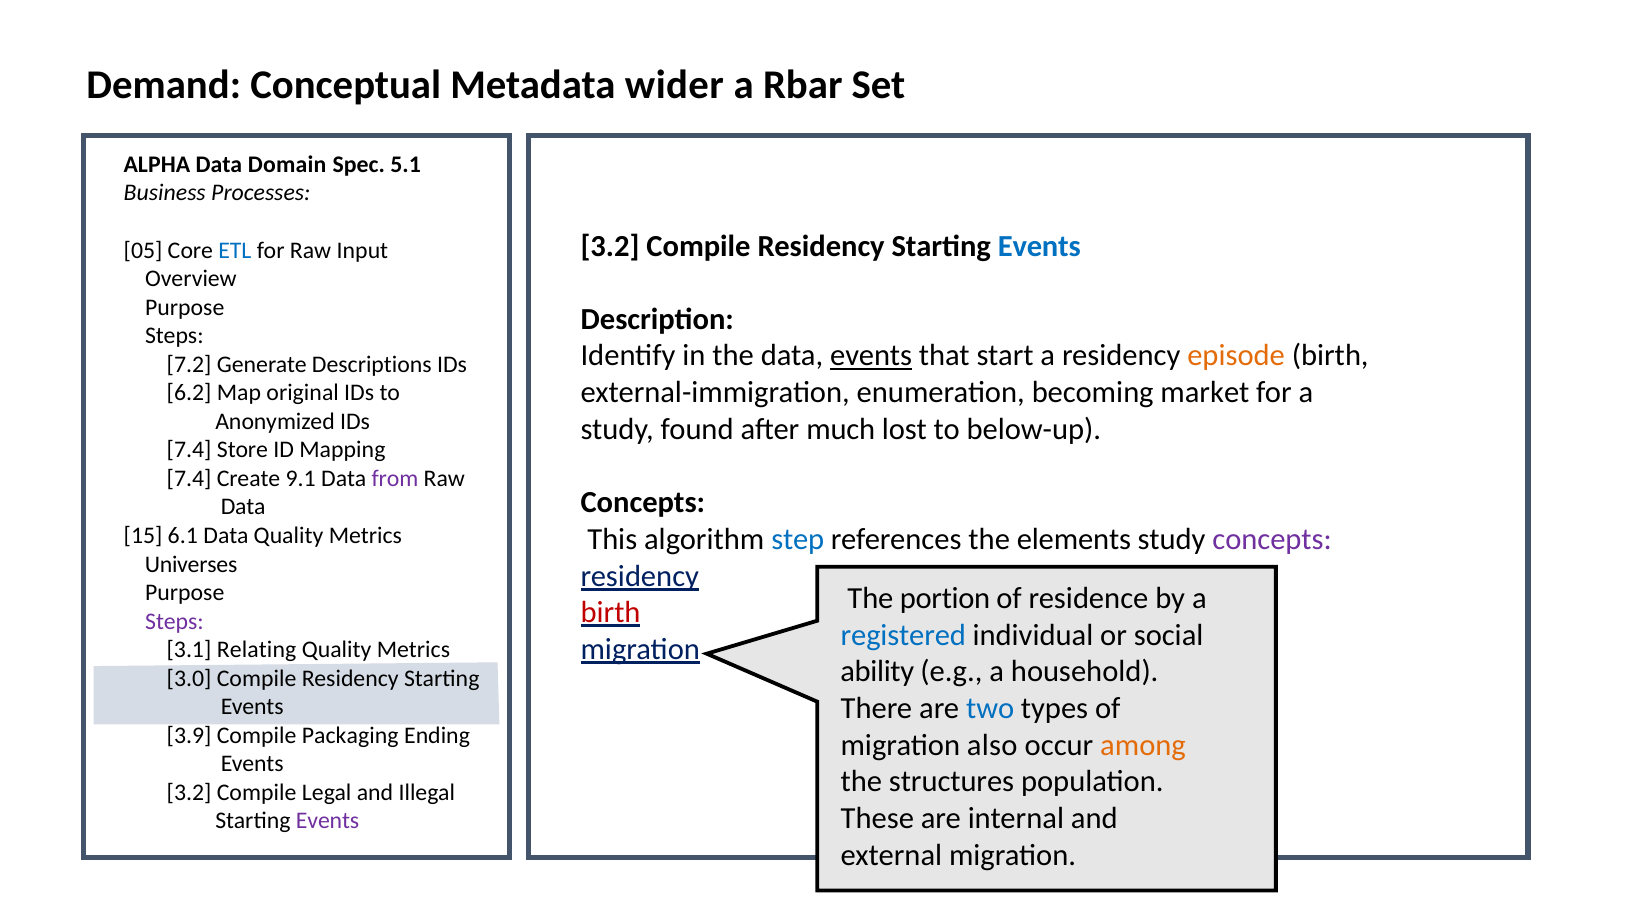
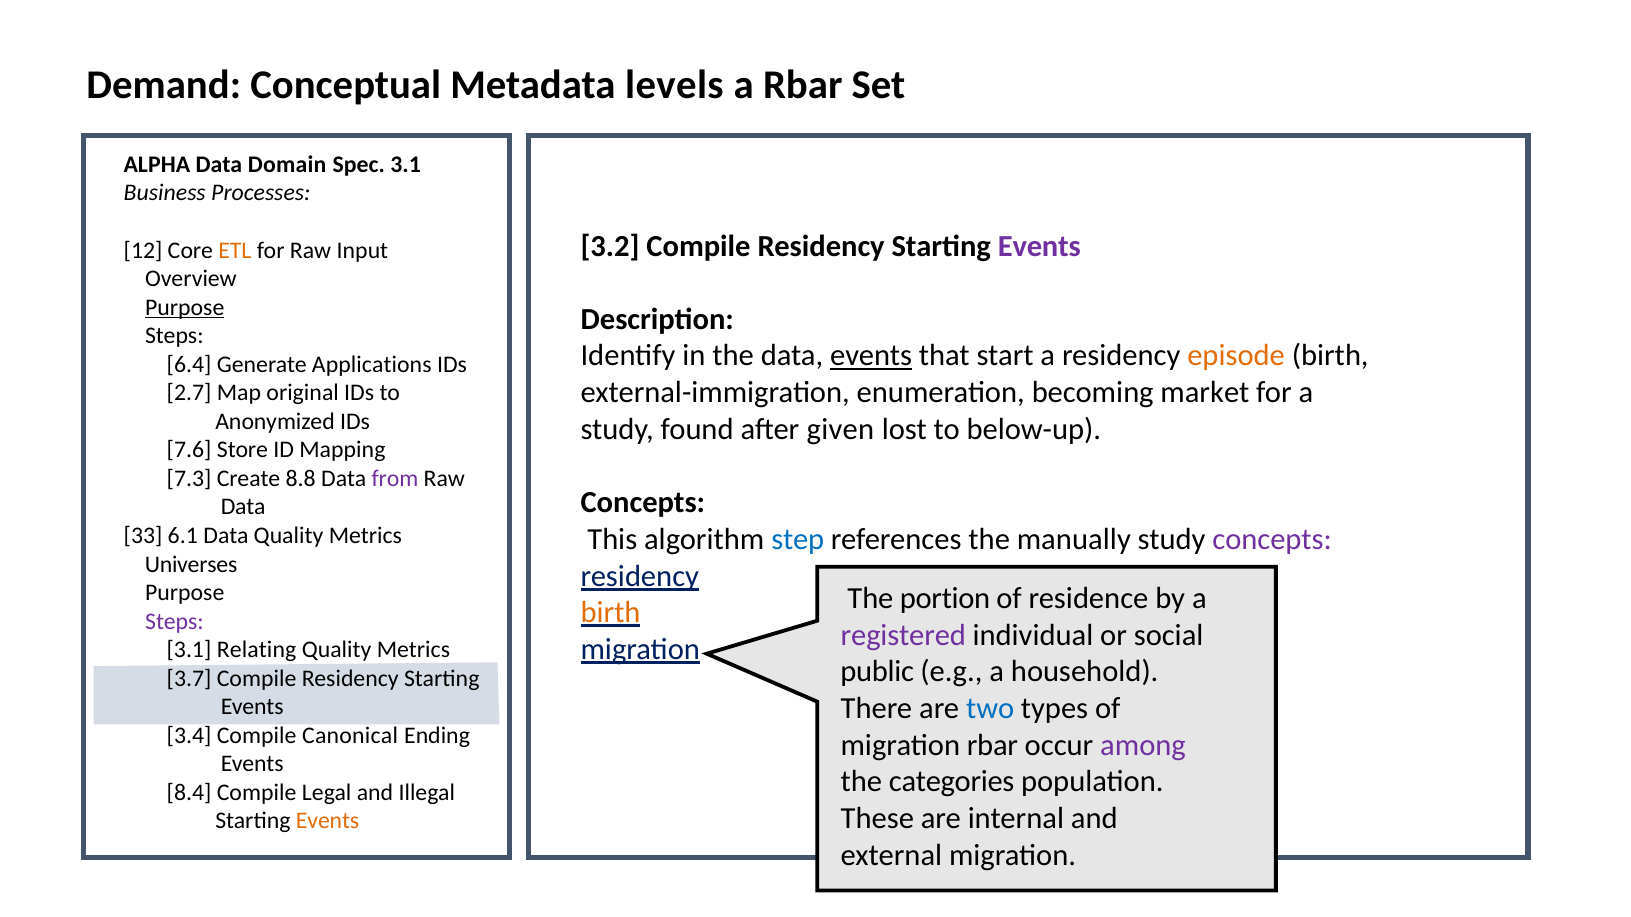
wider: wider -> levels (674, 85)
Spec 5.1: 5.1 -> 3.1 (406, 165)
Events colour: blue -> purple (1039, 247)
05: 05 -> 12 (143, 250)
ETL colour: blue -> orange (235, 250)
Purpose underline: none -> present (185, 307)
7.2: 7.2 -> 6.4 (189, 365)
Descriptions: Descriptions -> Applications (372, 365)
6.2: 6.2 -> 2.7 (189, 393)
much: much -> given (840, 429)
7.4: 7.4 -> 7.6 (189, 450)
7.4: 7.4 -> 7.3 (189, 479)
9.1: 9.1 -> 8.8 (301, 479)
15: 15 -> 33 (143, 536)
elements: elements -> manually (1074, 539)
birth colour: red -> orange (611, 613)
registered colour: blue -> purple (903, 635)
ability: ability -> public (877, 672)
3.0: 3.0 -> 3.7 (189, 679)
3.9: 3.9 -> 3.4 (189, 736)
Packaging: Packaging -> Canonical (350, 736)
migration also: also -> rbar (992, 746)
among colour: orange -> purple (1143, 746)
structures: structures -> categories (952, 782)
3.2: 3.2 -> 8.4 (189, 793)
Events colour: purple -> orange (328, 821)
